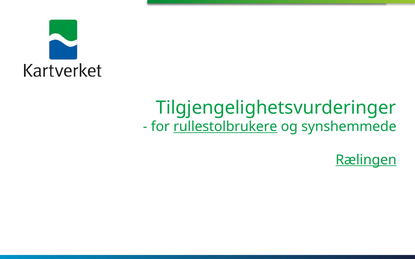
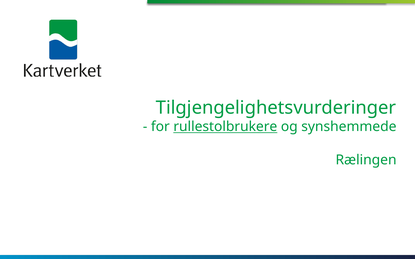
Rælingen underline: present -> none (366, 160)
